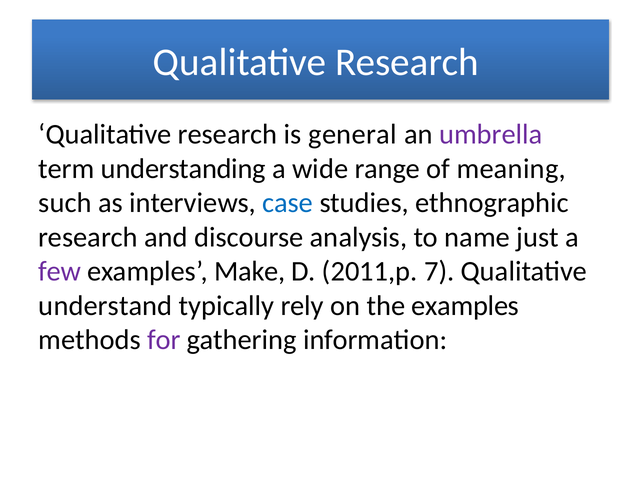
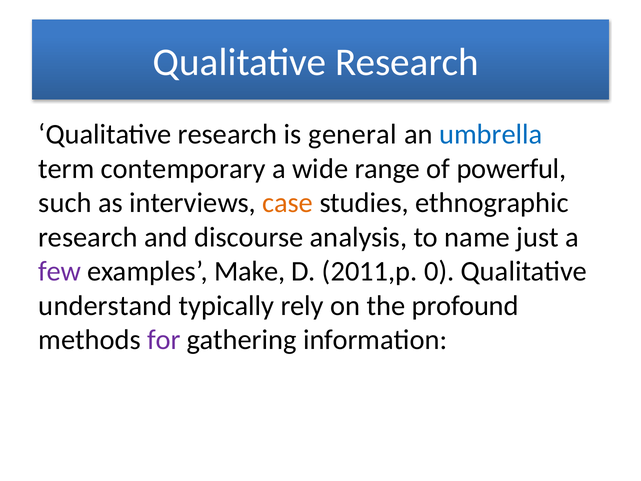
umbrella colour: purple -> blue (491, 134)
understanding: understanding -> contemporary (183, 169)
meaning: meaning -> powerful (511, 169)
case colour: blue -> orange (288, 203)
7: 7 -> 0 (439, 271)
the examples: examples -> profound (465, 306)
